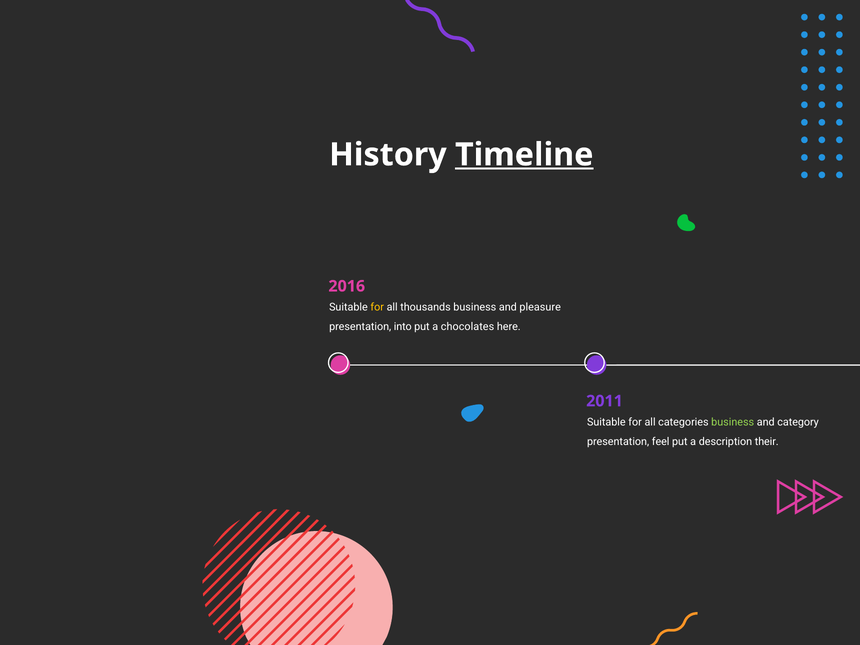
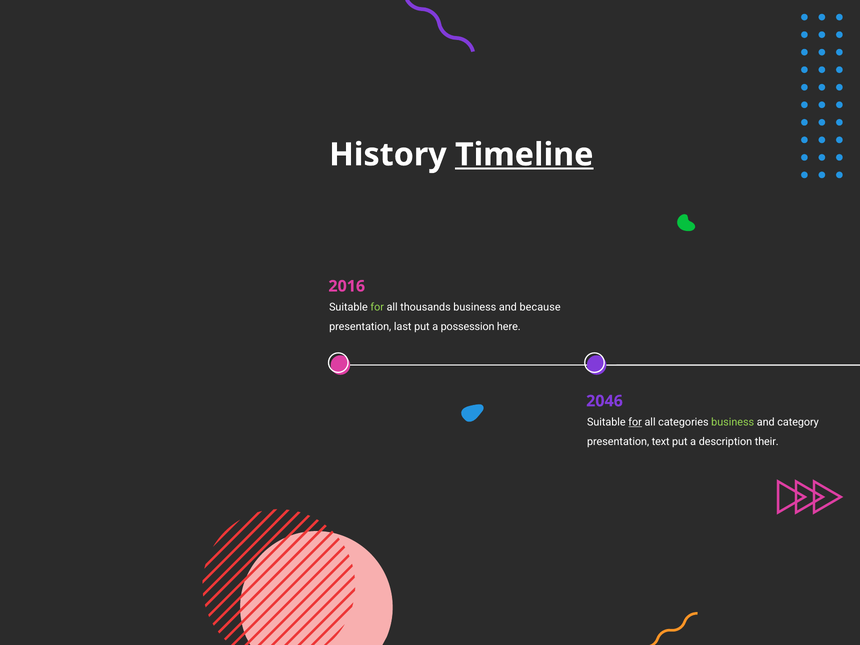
for colour: yellow -> light green (377, 307)
pleasure: pleasure -> because (540, 307)
into: into -> last (403, 327)
chocolates: chocolates -> possession (468, 327)
2011: 2011 -> 2046 (605, 401)
for underline: none -> present (635, 422)
feel: feel -> text (661, 442)
